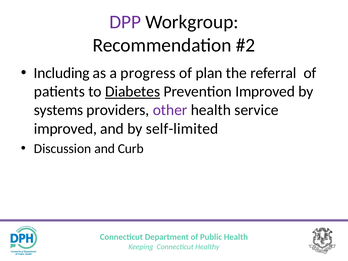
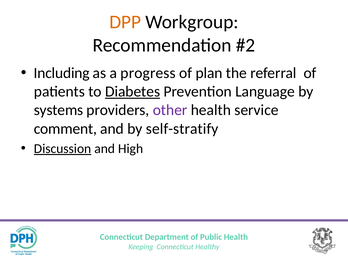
DPP colour: purple -> orange (125, 22)
Prevention Improved: Improved -> Language (265, 92)
improved: improved -> comment (65, 129)
self-limited: self-limited -> self-stratify (182, 129)
Discussion underline: none -> present (63, 149)
Curb: Curb -> High (131, 149)
